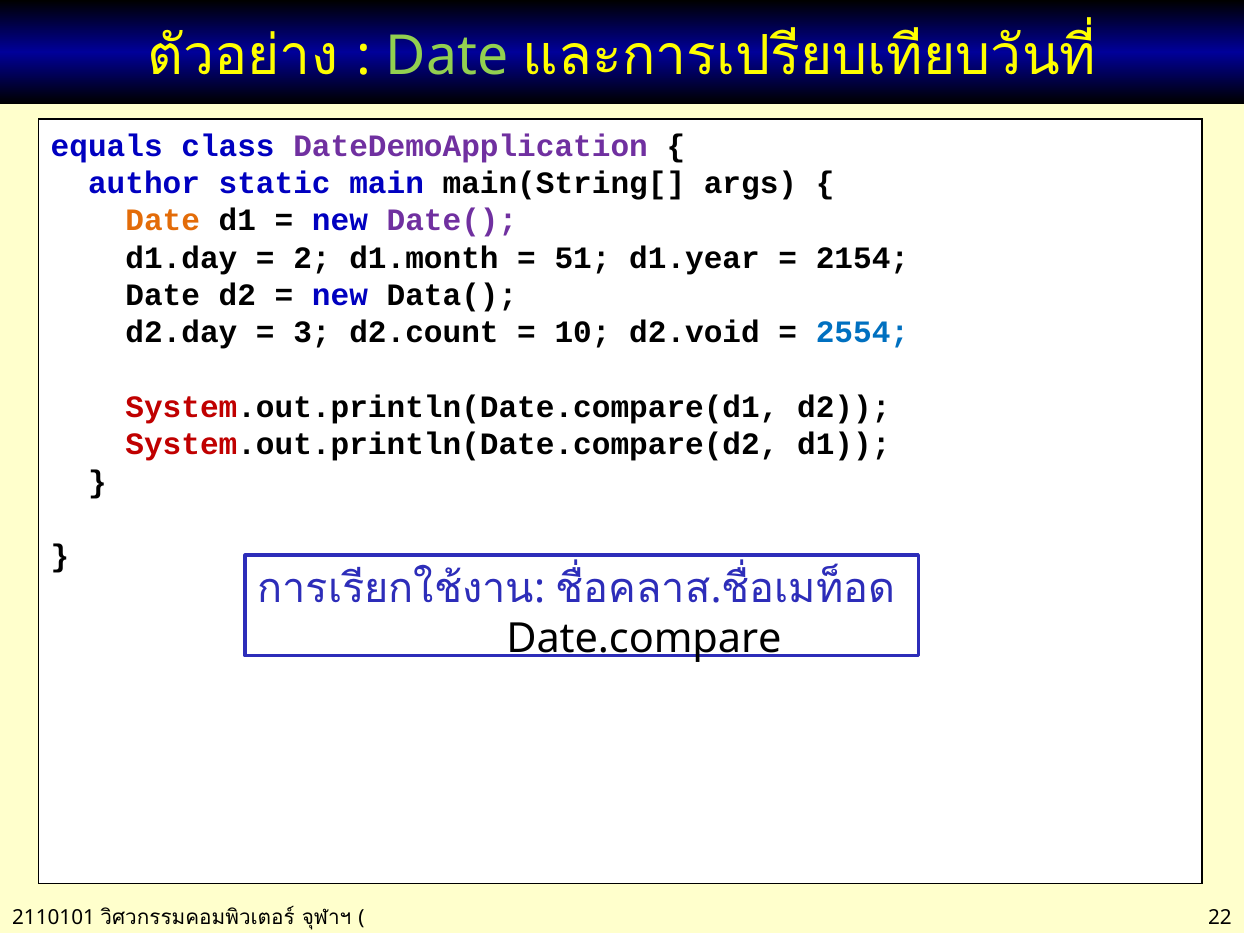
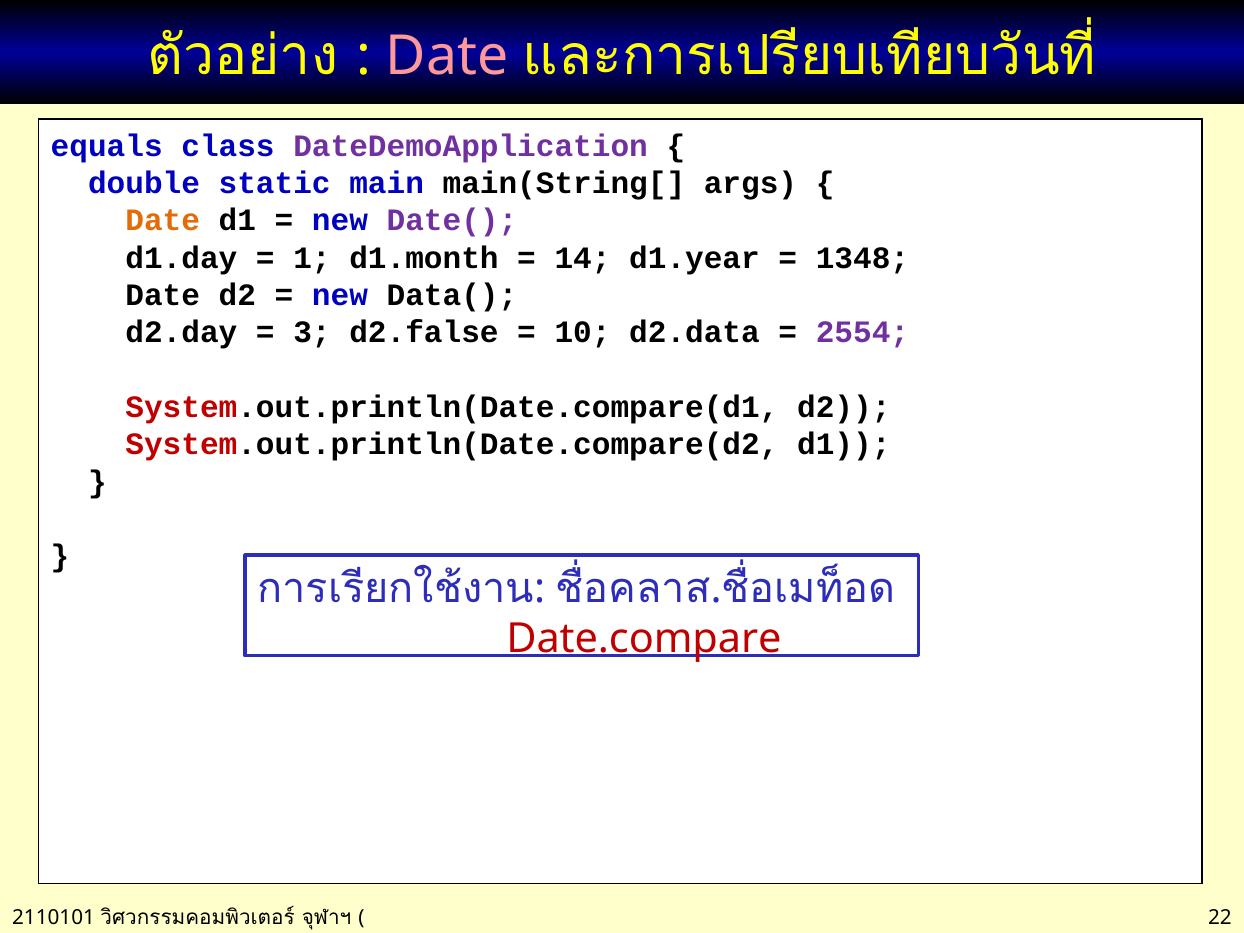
Date colour: light green -> pink (447, 56)
author: author -> double (144, 183)
2: 2 -> 1 (312, 258)
51: 51 -> 14 (583, 258)
2154: 2154 -> 1348 (862, 258)
d2.count: d2.count -> d2.false (424, 333)
d2.void: d2.void -> d2.data (695, 333)
2554 colour: blue -> purple (862, 333)
Date.compare colour: black -> red (644, 639)
